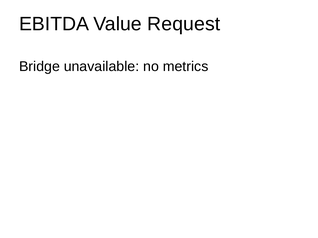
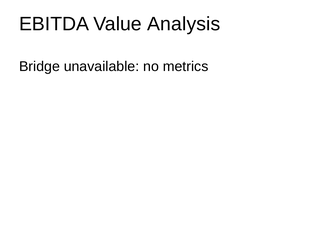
Request: Request -> Analysis (184, 24)
